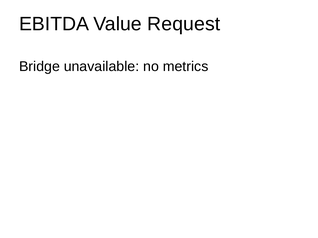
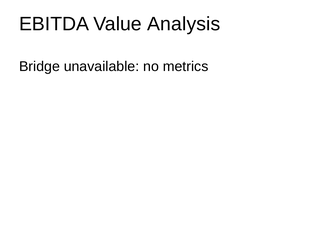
Request: Request -> Analysis (184, 24)
